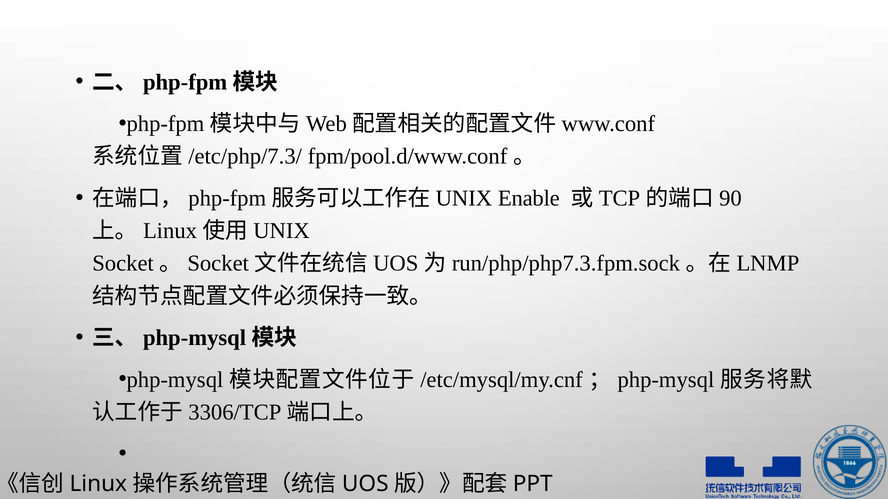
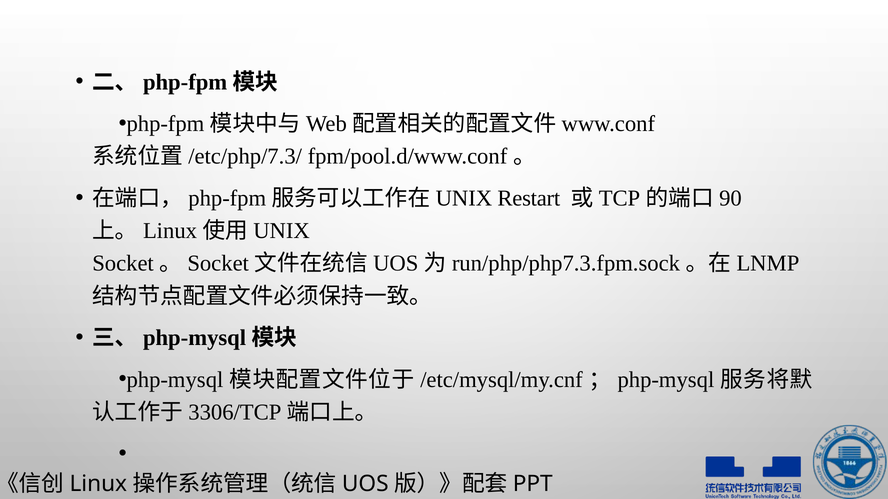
Enable: Enable -> Restart (529, 199)
